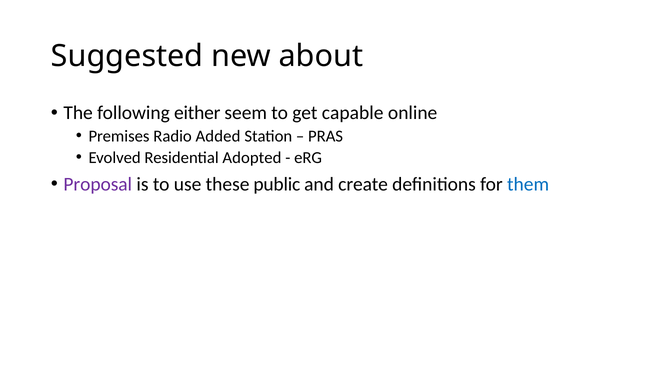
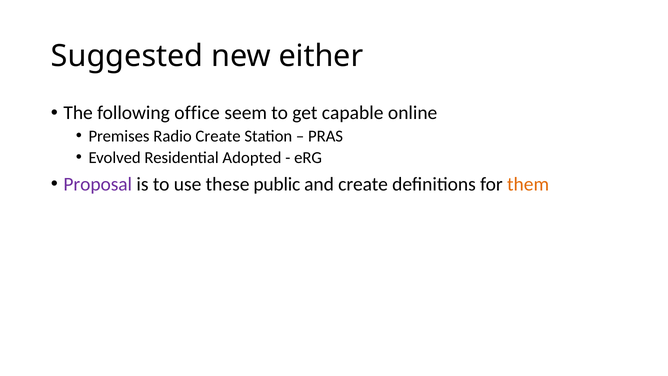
about: about -> either (321, 56)
either: either -> office (197, 113)
Radio Added: Added -> Create (218, 136)
them colour: blue -> orange (528, 184)
